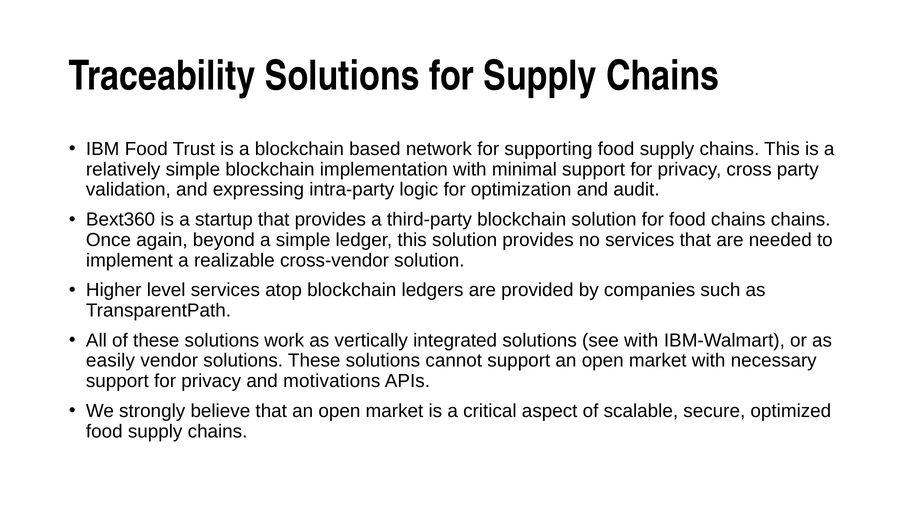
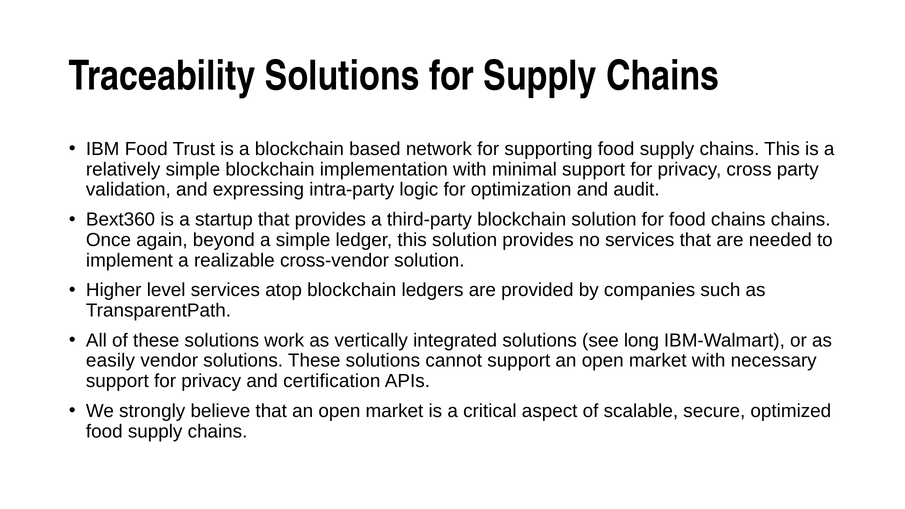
see with: with -> long (641, 340)
motivations: motivations -> certification (332, 381)
